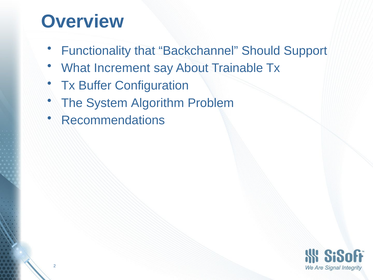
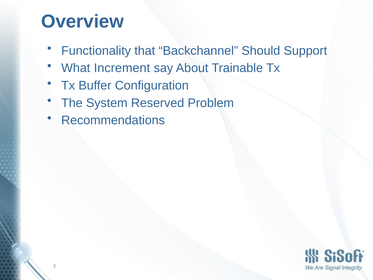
Algorithm: Algorithm -> Reserved (158, 103)
